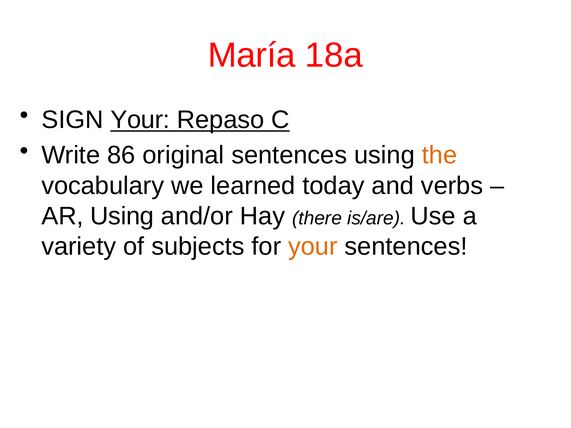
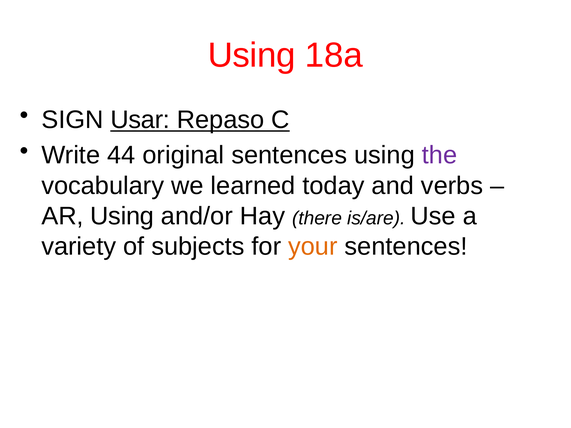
María: María -> Using (252, 55)
SIGN Your: Your -> Usar (140, 120)
86: 86 -> 44 (121, 155)
the colour: orange -> purple (440, 155)
